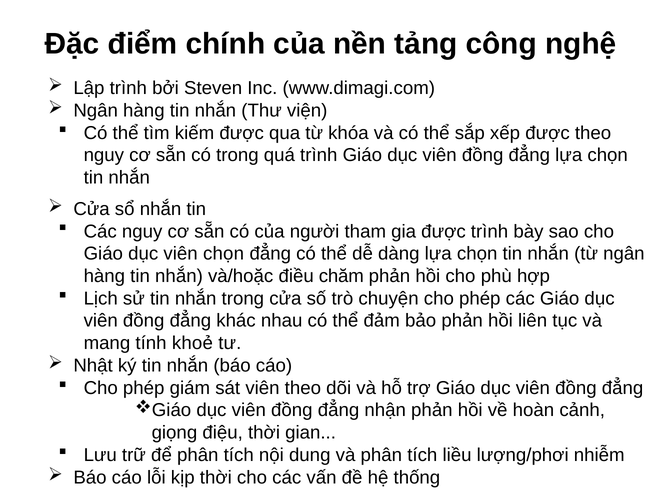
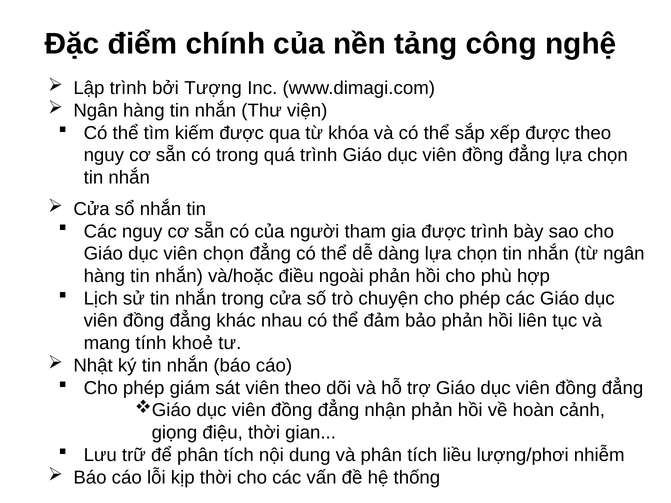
Steven: Steven -> Tượng (213, 88)
chăm: chăm -> ngoài (341, 276)
